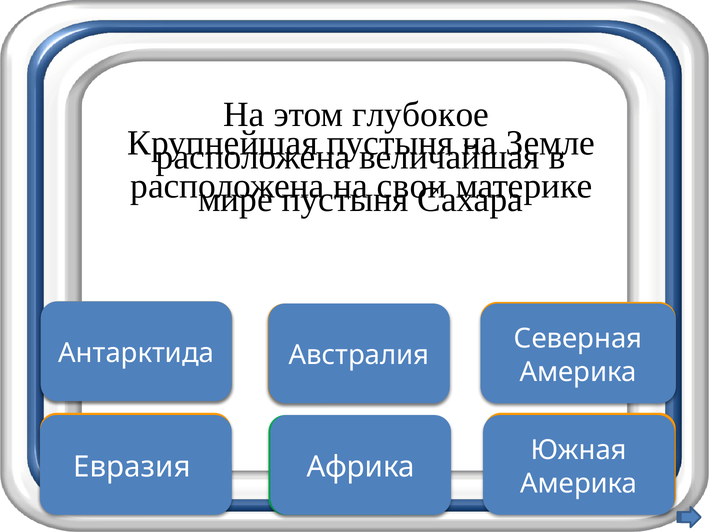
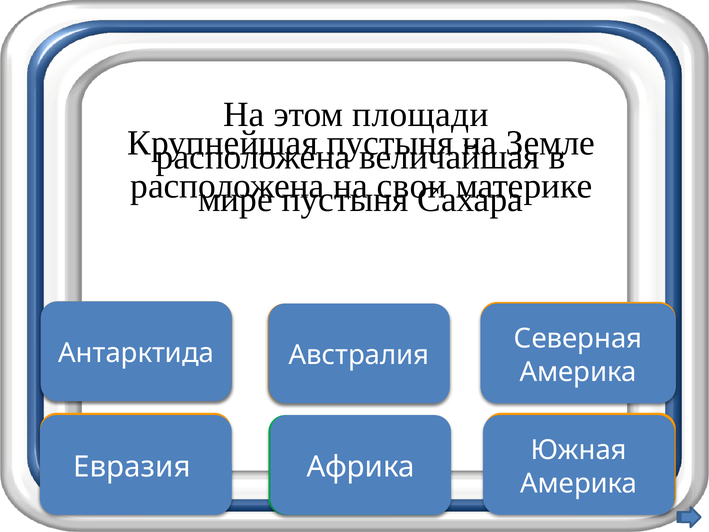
глубокое: глубокое -> площади (420, 114)
